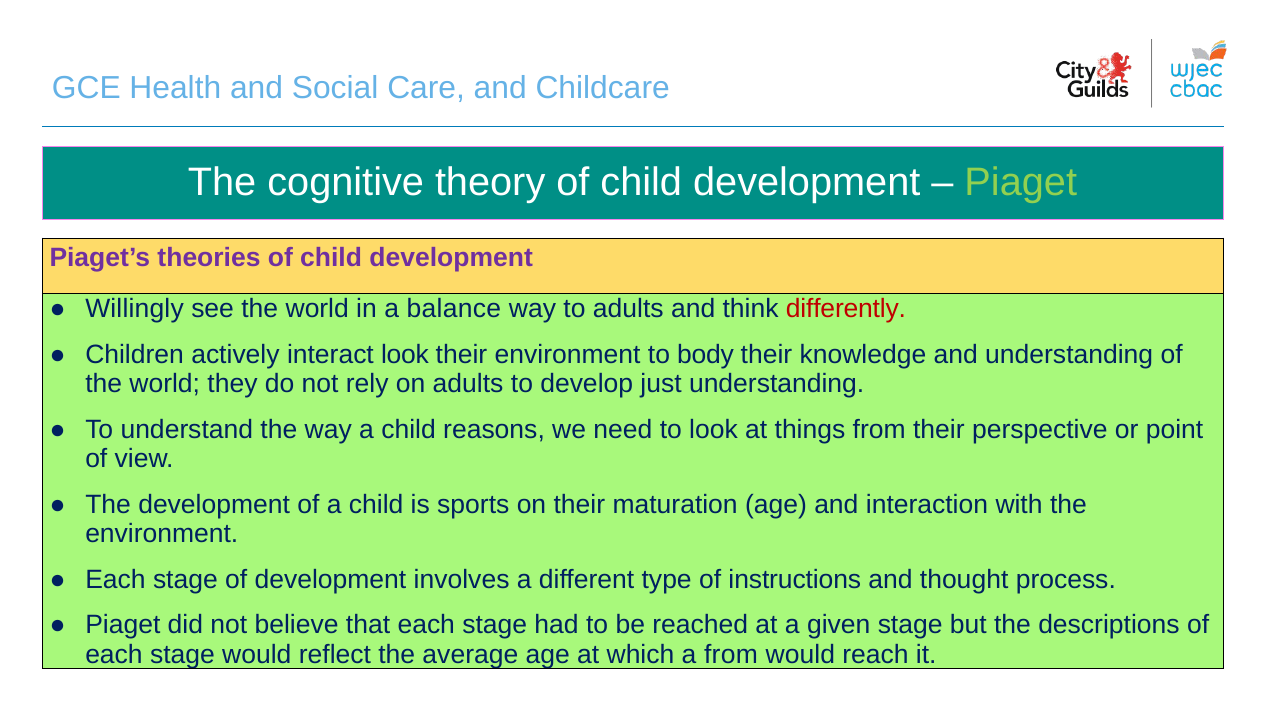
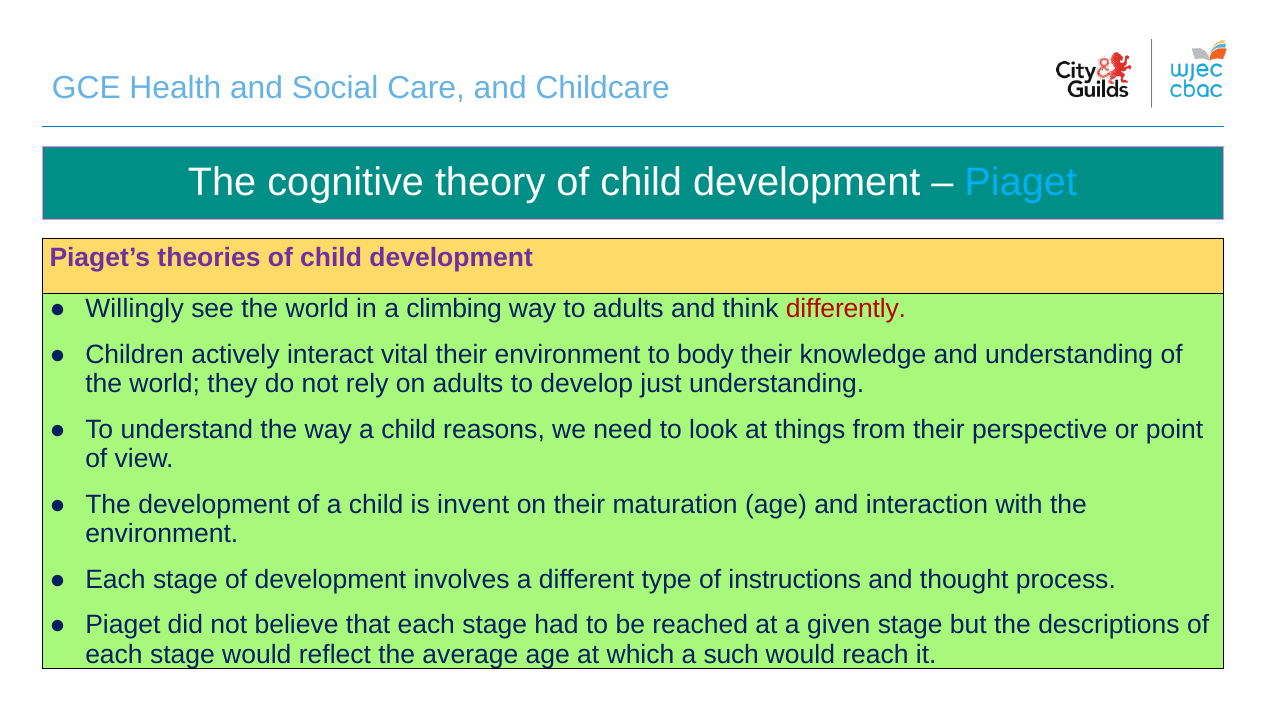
Piaget colour: light green -> light blue (1021, 183)
balance: balance -> climbing (454, 309)
interact look: look -> vital (405, 355)
sports: sports -> invent (473, 504)
a from: from -> such (731, 654)
